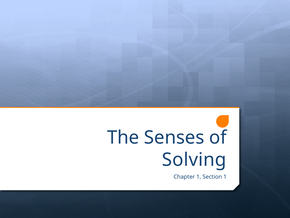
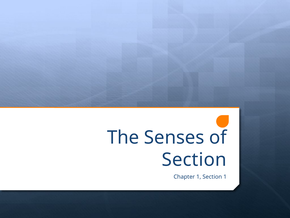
Solving: Solving -> Section (194, 159)
